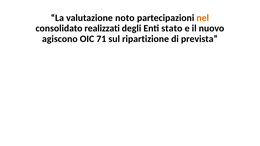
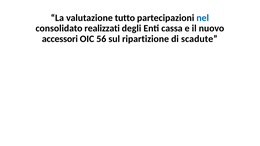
noto: noto -> tutto (125, 18)
nel colour: orange -> blue (203, 18)
stato: stato -> cassa (172, 28)
agiscono: agiscono -> accessori (60, 39)
71: 71 -> 56 (101, 39)
prevista: prevista -> scadute (199, 39)
